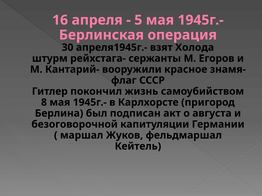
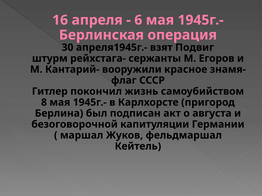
5: 5 -> 6 (138, 20)
Холода: Холода -> Подвиг (195, 48)
